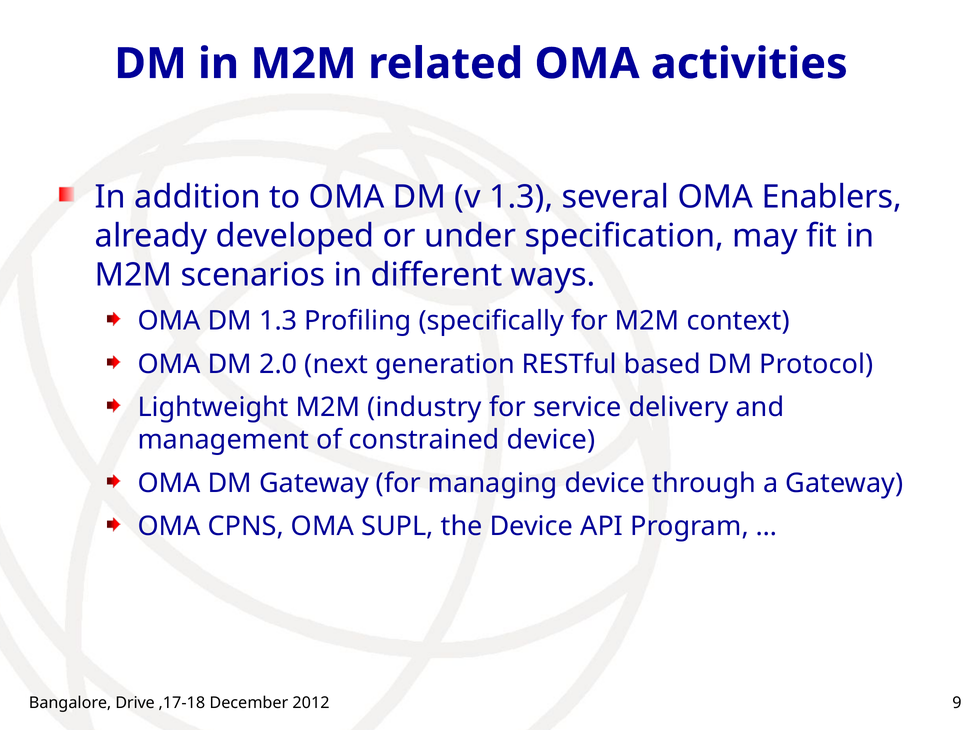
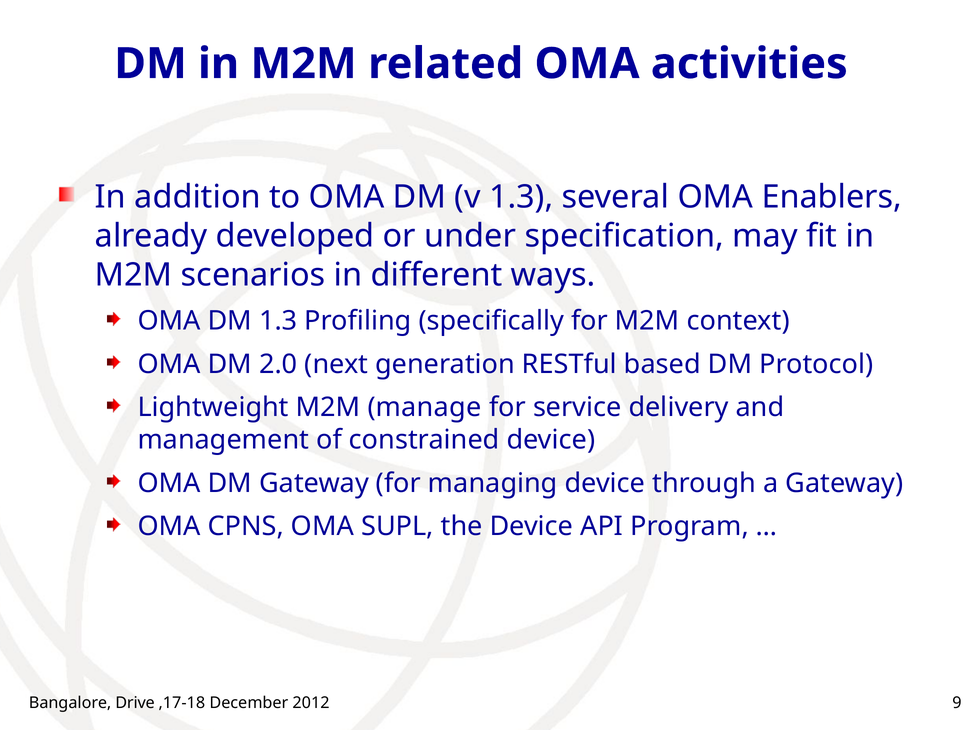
industry: industry -> manage (425, 408)
